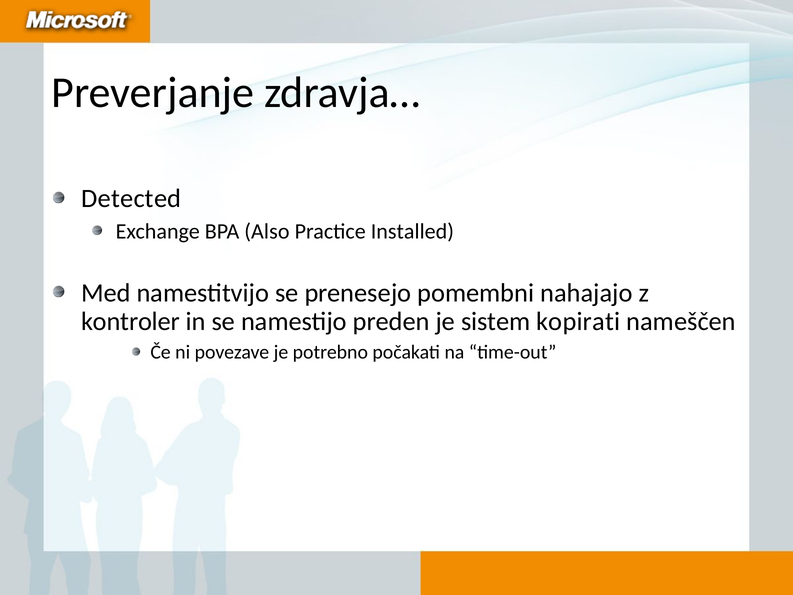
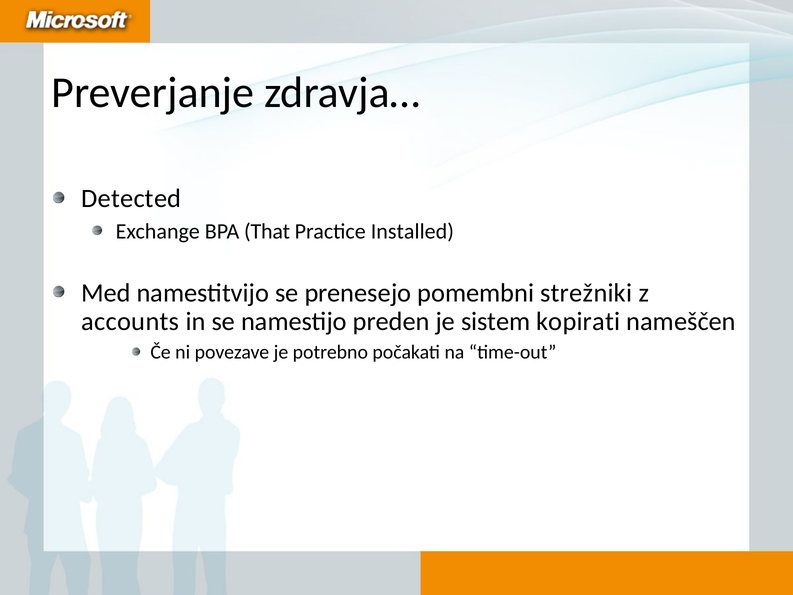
Also: Also -> That (267, 231)
nahajajo: nahajajo -> strežniki (586, 293)
kontroler: kontroler -> accounts (130, 321)
